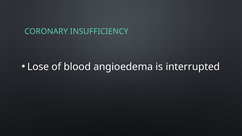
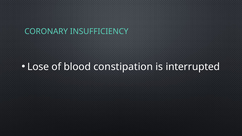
angioedema: angioedema -> constipation (123, 67)
